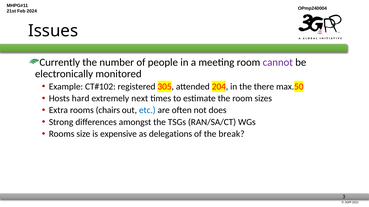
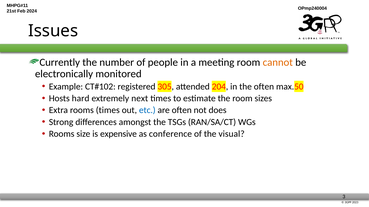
cannot colour: purple -> orange (278, 62)
the there: there -> often (264, 87)
rooms chairs: chairs -> times (108, 110)
delegations: delegations -> conference (170, 134)
break: break -> visual (232, 134)
